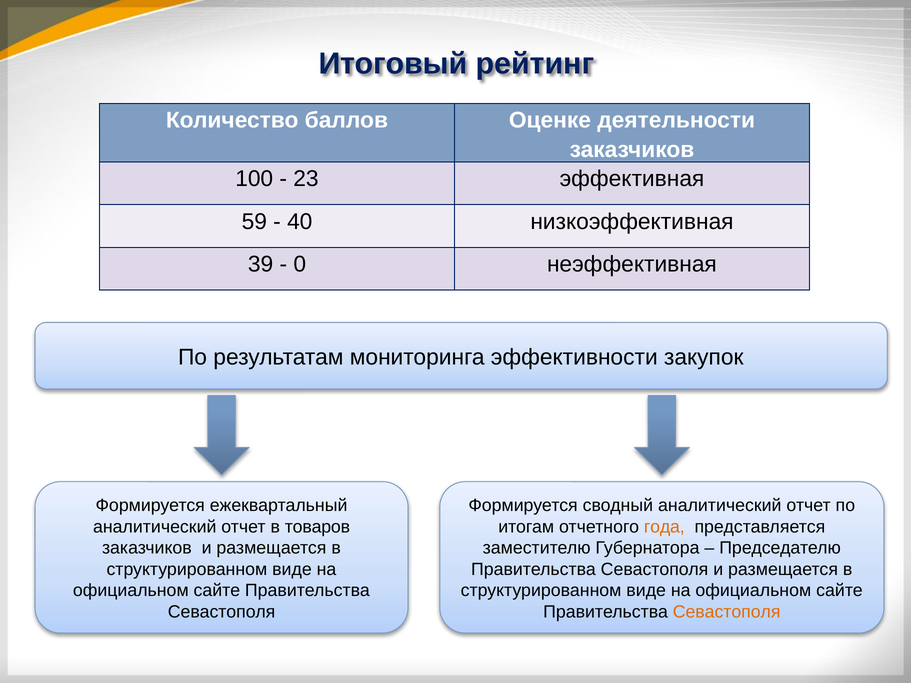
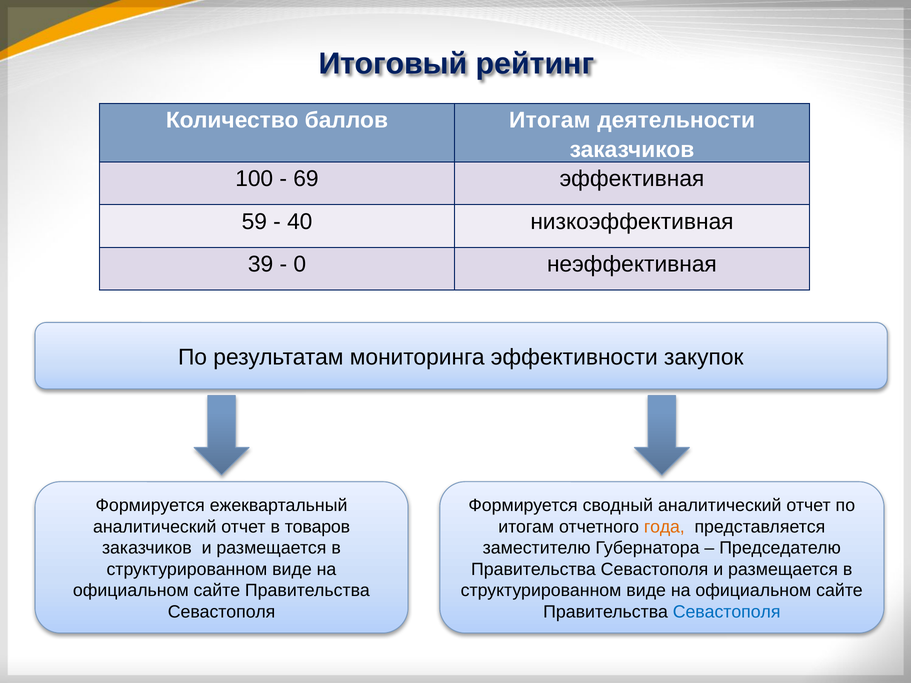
баллов Оценке: Оценке -> Итогам (550, 120)
23: 23 -> 69 (306, 179)
Севастополя colour: orange -> blue (727, 612)
